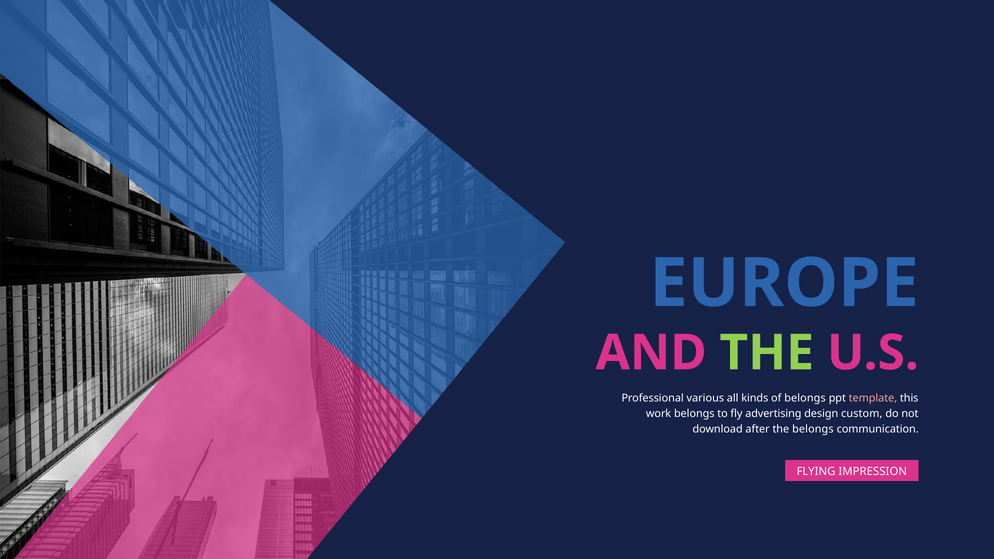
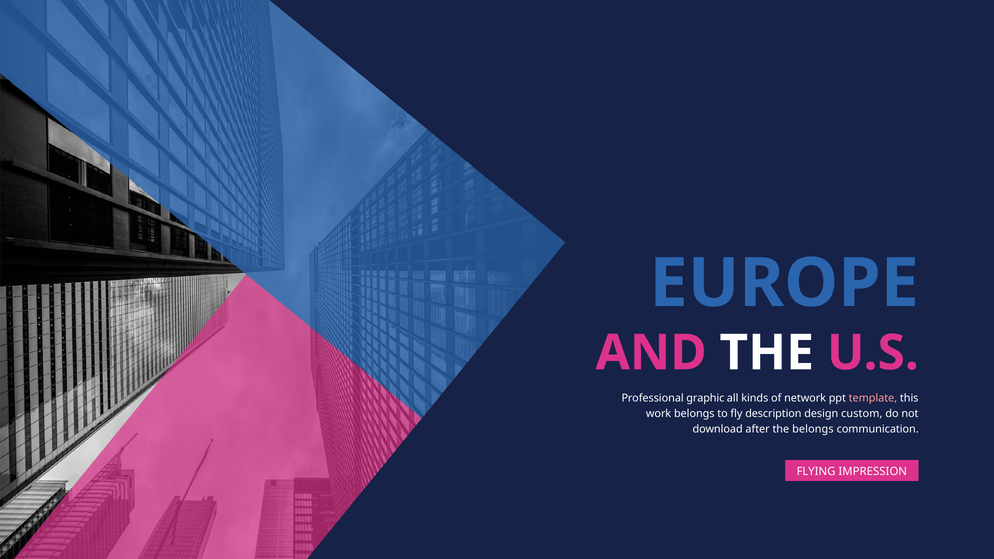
THE colour: light green -> white (767, 353)
various: various -> graphic (705, 398)
of belongs: belongs -> network (805, 398)
advertising: advertising -> description (773, 414)
